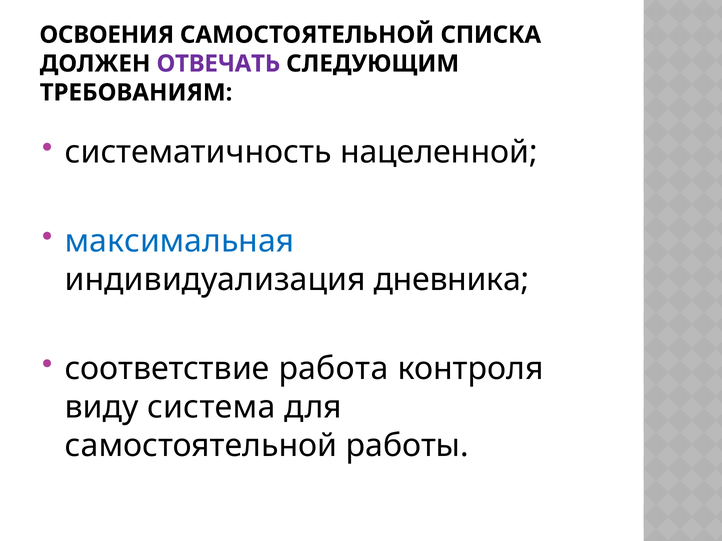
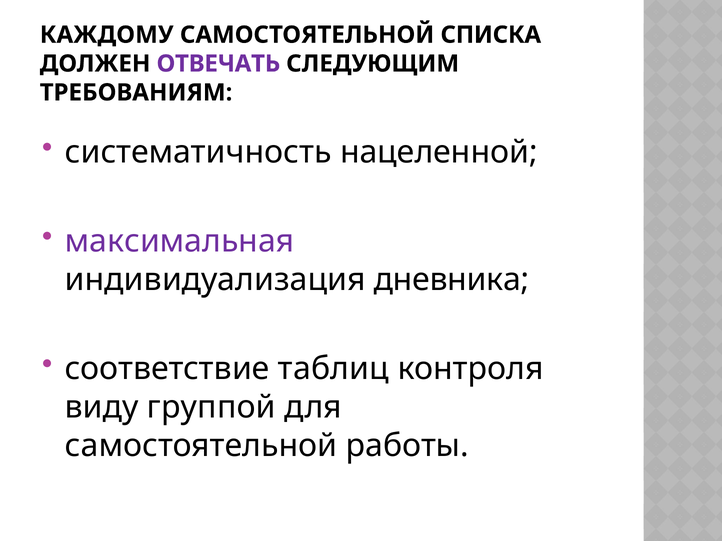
ОСВОЕНИЯ: ОСВОЕНИЯ -> КАЖДОМУ (107, 35)
максимальная colour: blue -> purple (180, 241)
работа: работа -> таблиц (334, 369)
система: система -> группой (211, 407)
